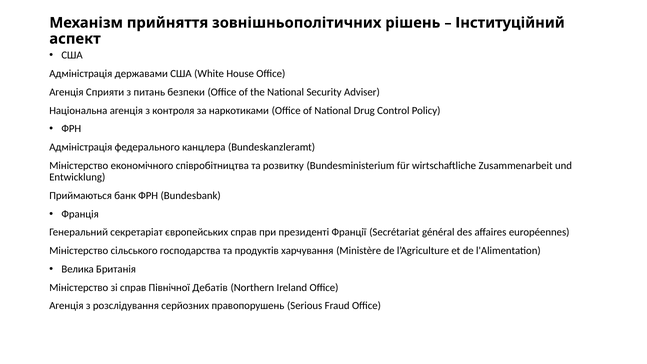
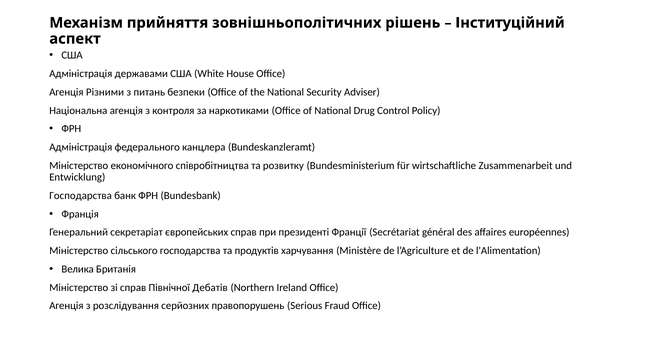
Сприяти: Сприяти -> Різними (105, 92)
Приймаються: Приймаються -> Господарства (81, 196)
